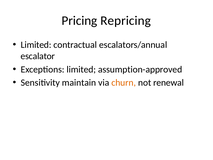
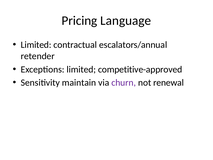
Repricing: Repricing -> Language (126, 21)
escalator: escalator -> retender (38, 56)
assumption-approved: assumption-approved -> competitive-approved (140, 69)
churn colour: orange -> purple (124, 83)
